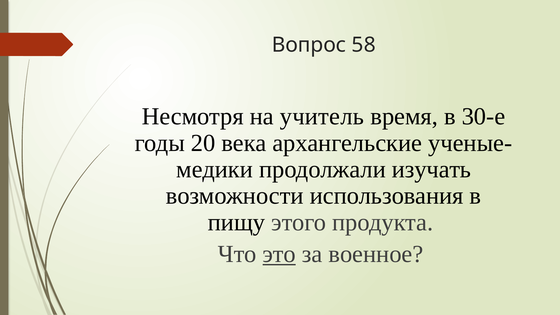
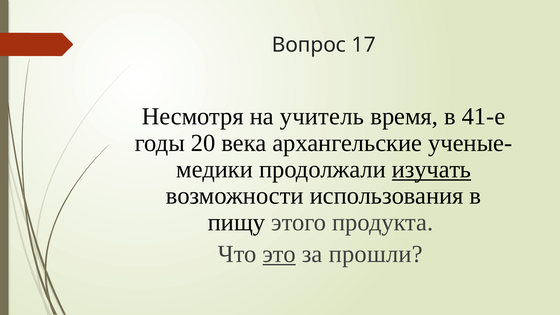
58: 58 -> 17 (364, 45)
30-е: 30-е -> 41-е (484, 117)
изучать underline: none -> present (432, 169)
военное: военное -> прошли (376, 254)
